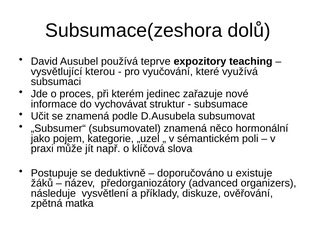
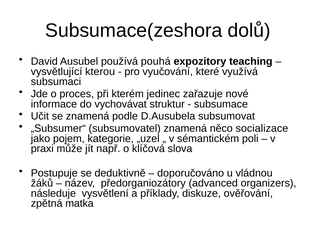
teprve: teprve -> pouhá (156, 61)
hormonální: hormonální -> socializace (262, 128)
existuje: existuje -> vládnou (254, 173)
